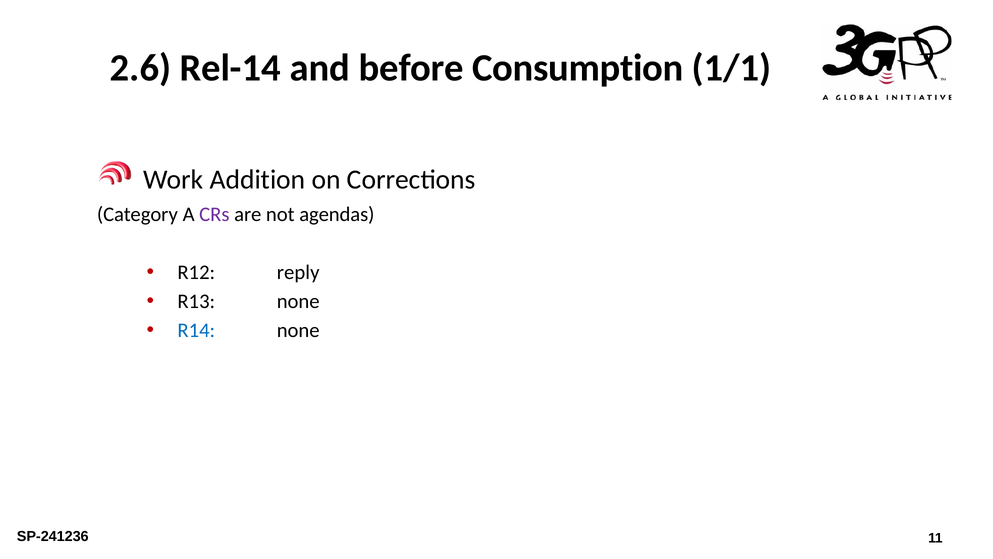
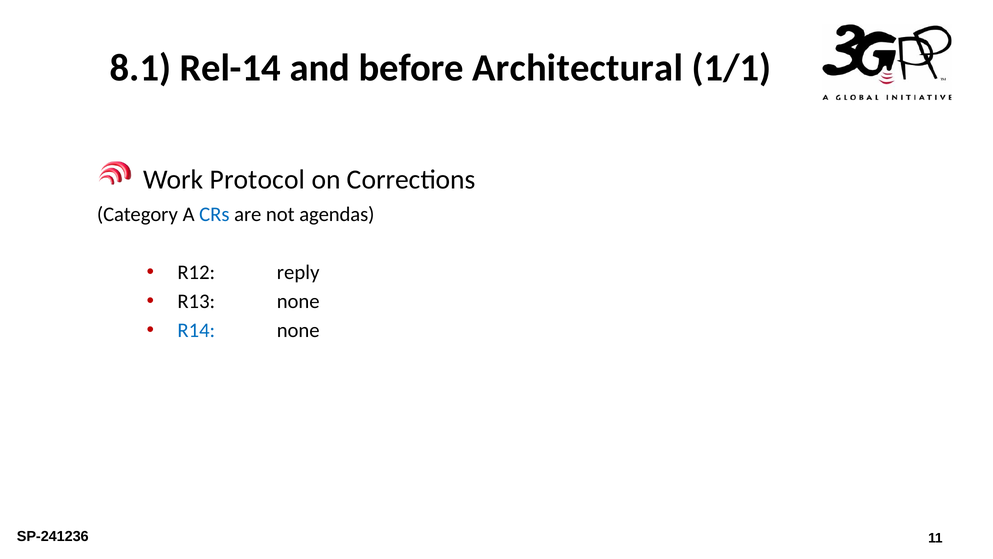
2.6: 2.6 -> 8.1 (141, 68)
Consumption: Consumption -> Architectural (578, 68)
Addition: Addition -> Protocol (257, 180)
CRs colour: purple -> blue (214, 214)
